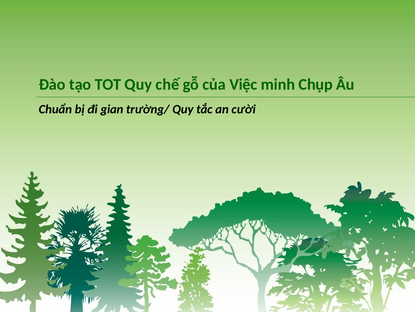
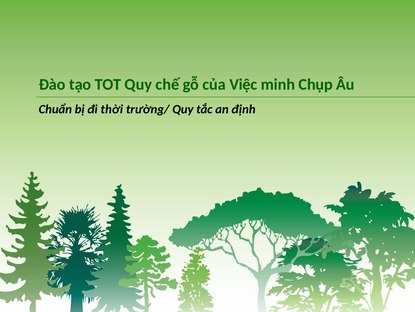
gian: gian -> thời (112, 109)
cười: cười -> định (244, 109)
